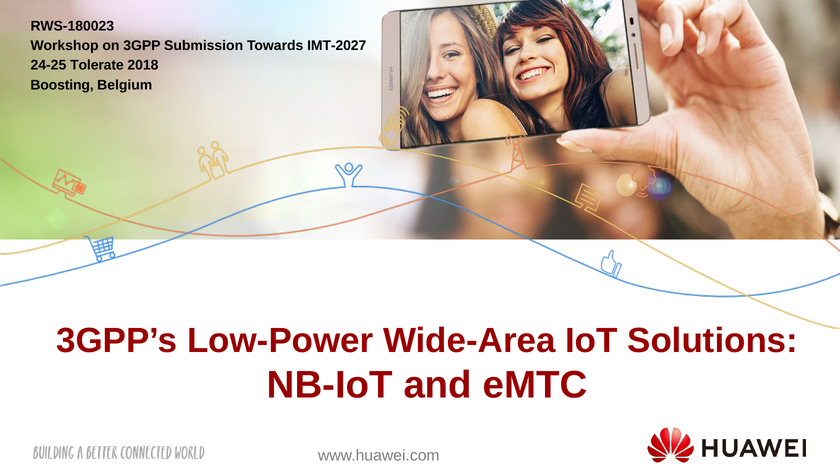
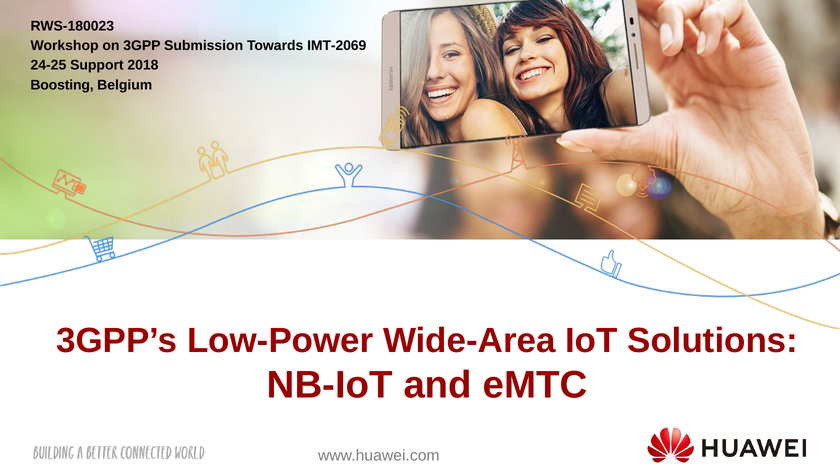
IMT-2027: IMT-2027 -> IMT-2069 (337, 46)
Tolerate: Tolerate -> Support (97, 65)
